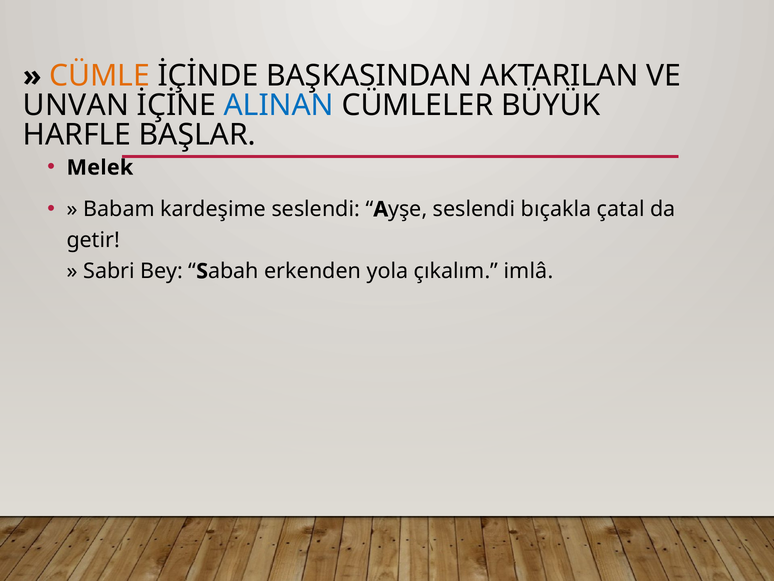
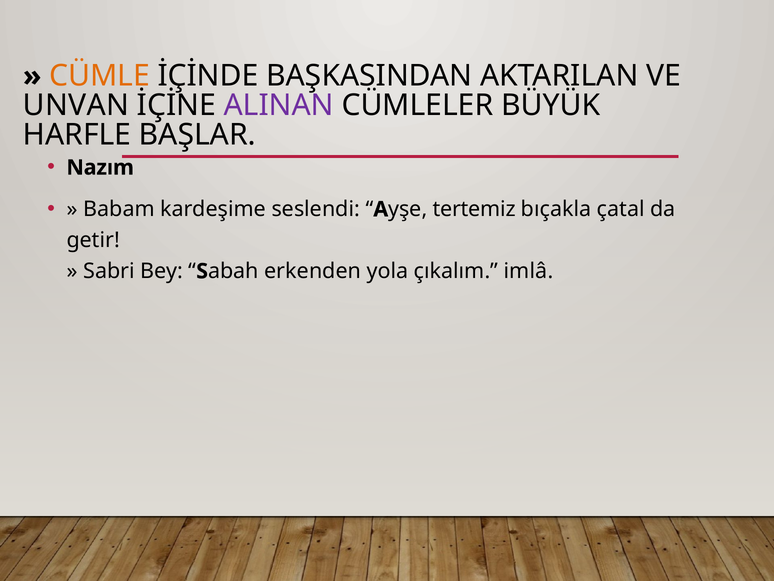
ALINAN colour: blue -> purple (279, 105)
Melek: Melek -> Nazım (100, 167)
seslendi: seslendi -> tertemiz (474, 209)
